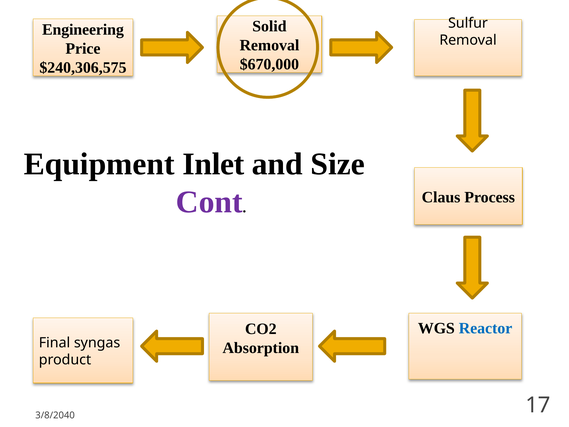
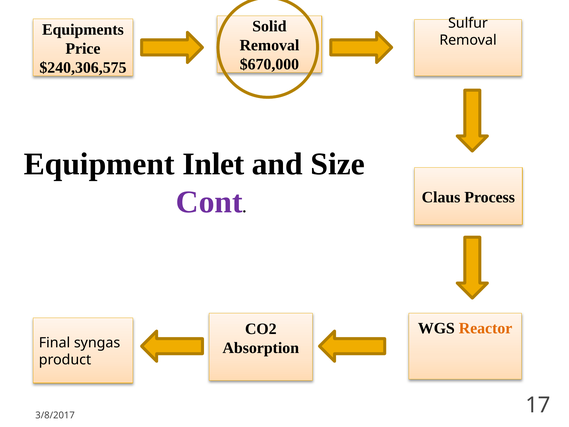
Engineering: Engineering -> Equipments (83, 30)
Reactor colour: blue -> orange (486, 328)
3/8/2040: 3/8/2040 -> 3/8/2017 (55, 415)
